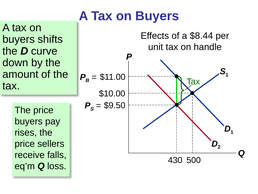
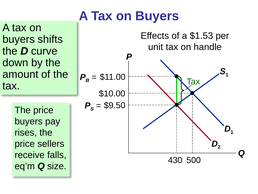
$8.44: $8.44 -> $1.53 (201, 36)
loss: loss -> size (57, 166)
